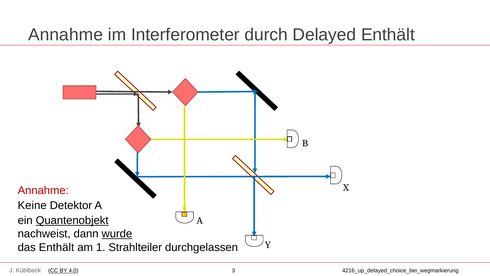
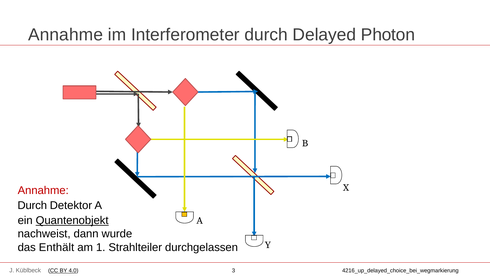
Delayed Enthält: Enthält -> Photon (388, 35)
Keine: Keine -> Durch (32, 205)
wurde underline: present -> none (117, 234)
